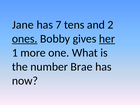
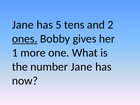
7: 7 -> 5 (59, 25)
her underline: present -> none (107, 39)
number Brae: Brae -> Jane (82, 67)
